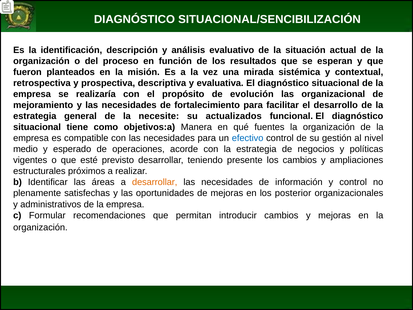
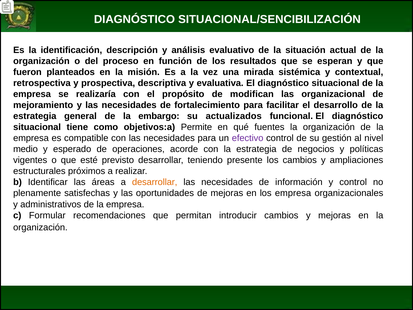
evolución: evolución -> modifican (252, 94)
necesite: necesite -> embargo (159, 116)
Manera: Manera -> Permite (196, 127)
efectivo colour: blue -> purple (248, 138)
los posterior: posterior -> empresa (293, 193)
